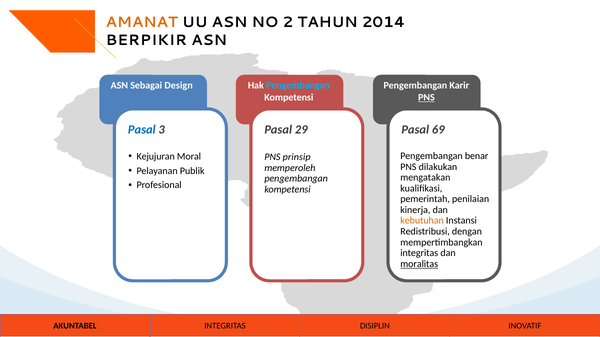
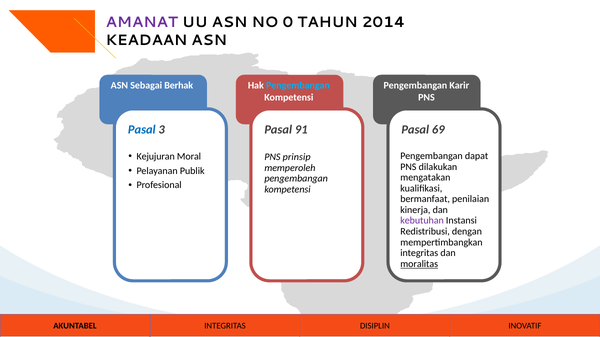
AMANAT colour: orange -> purple (142, 23)
2: 2 -> 0 (288, 23)
BERPIKIR: BERPIKIR -> KEADAAN (146, 41)
Design: Design -> Berhak (179, 86)
PNS underline: present -> none (426, 98)
29: 29 -> 91 (301, 130)
benar: benar -> dapat (477, 156)
pemerintah: pemerintah -> bermanfaat (425, 199)
kebutuhan colour: orange -> purple (422, 221)
